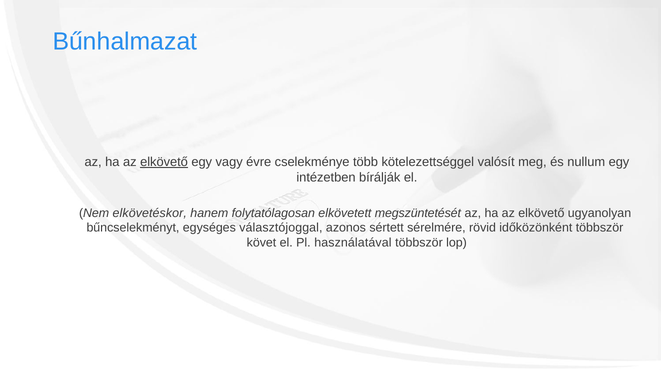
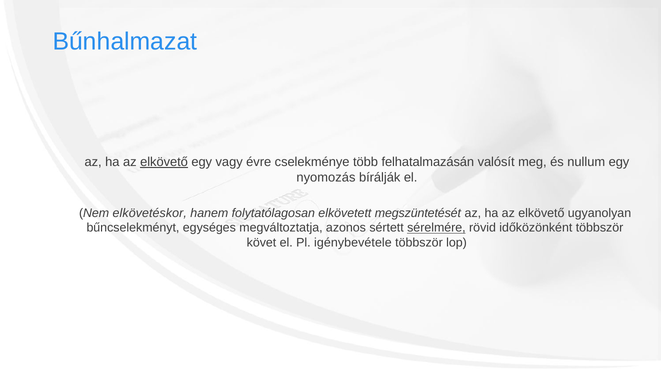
kötelezettséggel: kötelezettséggel -> felhatalmazásán (428, 162)
intézetben: intézetben -> nyomozás (326, 177)
választójoggal: választójoggal -> megváltoztatja (281, 228)
sérelmére underline: none -> present (436, 228)
használatával: használatával -> igénybevétele (353, 243)
